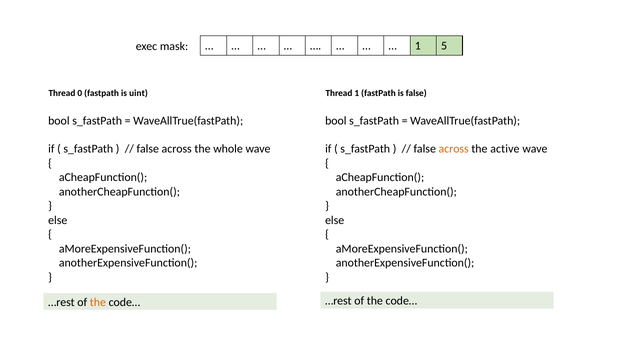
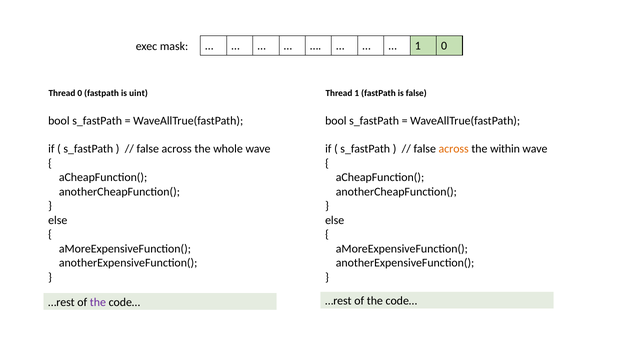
1 5: 5 -> 0 (444, 46)
active: active -> within (505, 149)
the colour: orange -> purple (98, 302)
